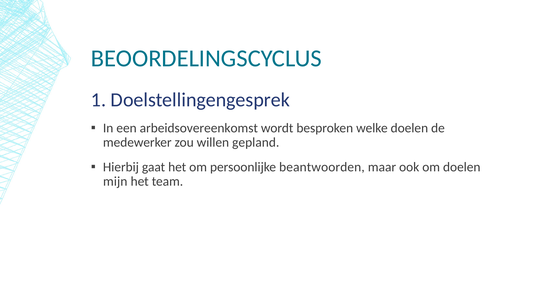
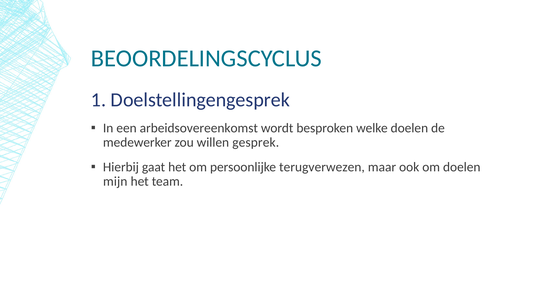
gepland: gepland -> gesprek (256, 143)
beantwoorden: beantwoorden -> terugverwezen (322, 167)
